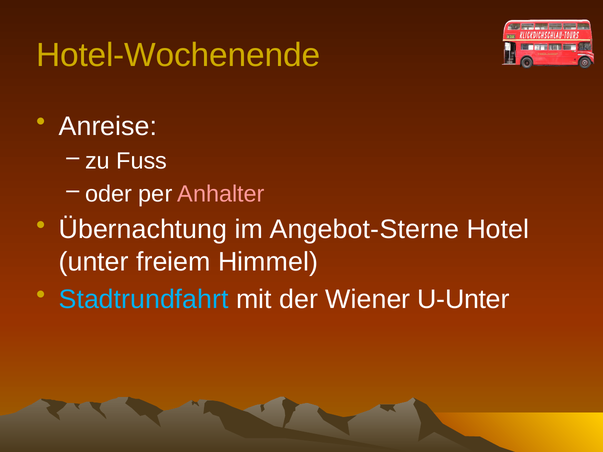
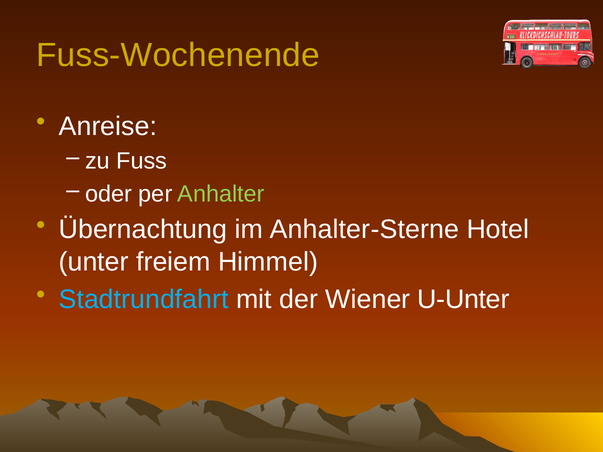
Hotel-Wochenende: Hotel-Wochenende -> Fuss-Wochenende (178, 55)
Anhalter colour: pink -> light green (221, 194)
Angebot-Sterne: Angebot-Sterne -> Anhalter-Sterne (364, 230)
